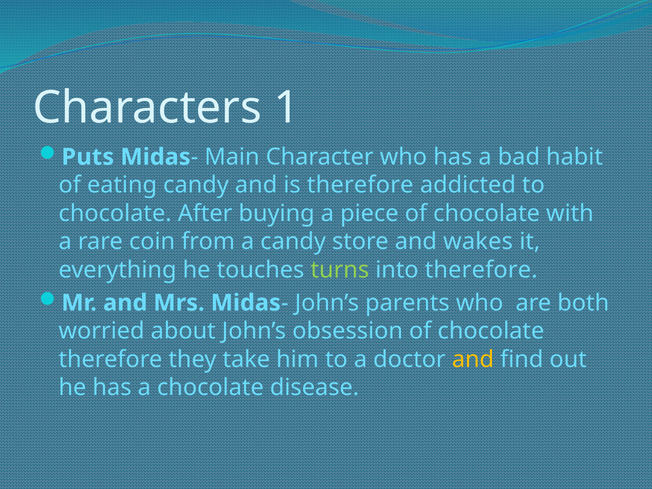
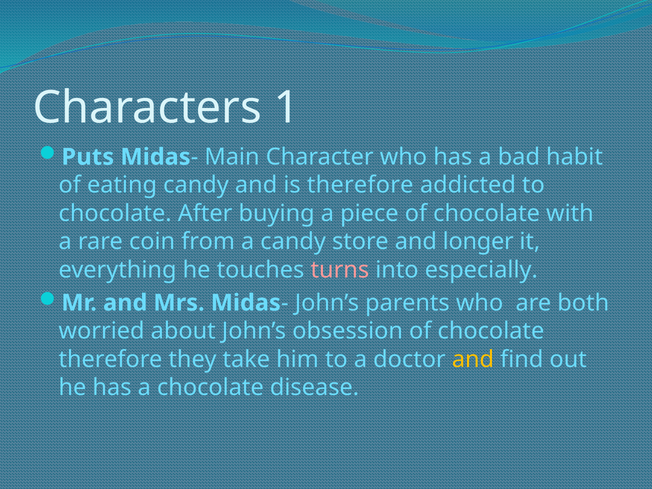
wakes: wakes -> longer (478, 242)
turns colour: light green -> pink (340, 270)
into therefore: therefore -> especially (481, 270)
